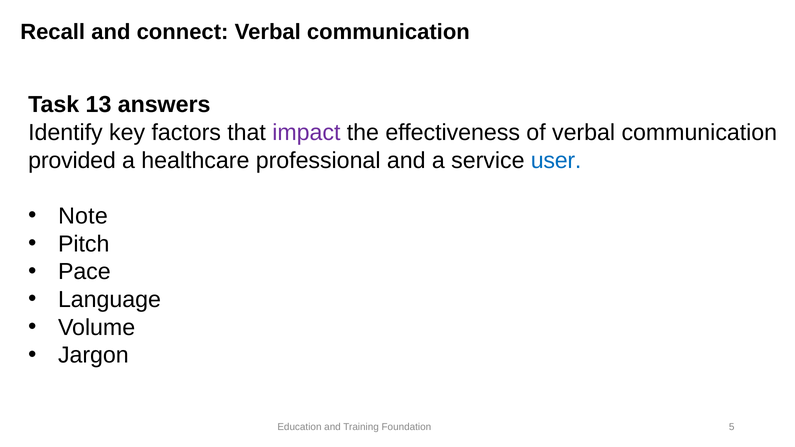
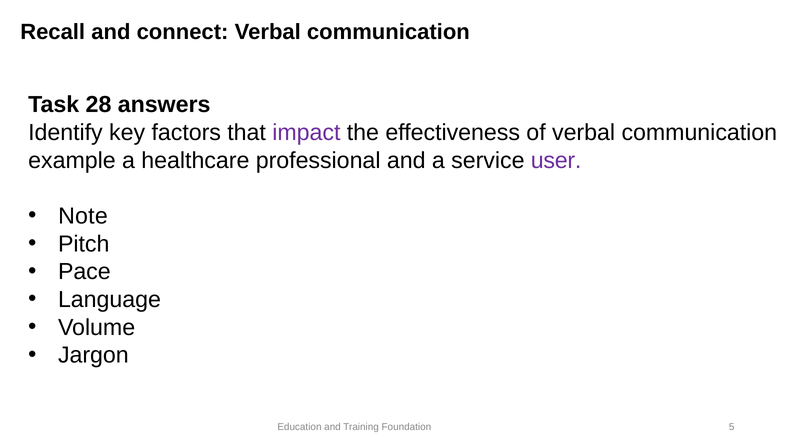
13: 13 -> 28 (99, 105)
provided: provided -> example (72, 161)
user colour: blue -> purple (556, 161)
